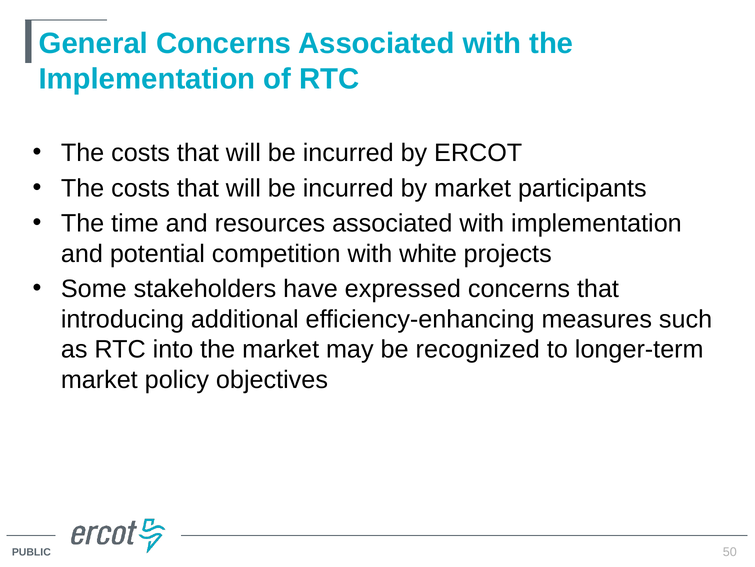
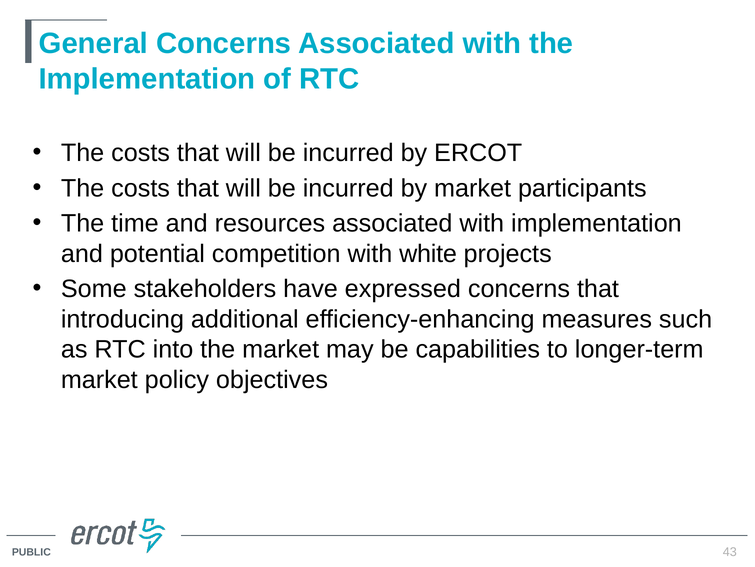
recognized: recognized -> capabilities (478, 349)
50: 50 -> 43 (730, 551)
